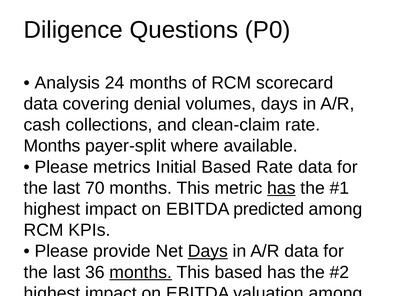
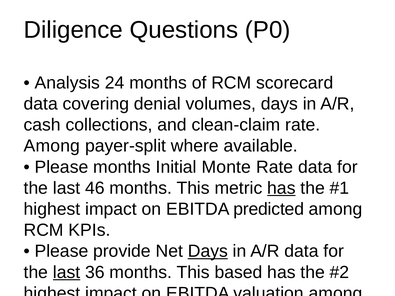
Months: Months -> Among (52, 146)
Please metrics: metrics -> months (122, 167)
Initial Based: Based -> Monte (226, 167)
70: 70 -> 46 (95, 188)
last underline: none -> present (67, 272)
months underline: present -> none (141, 272)
